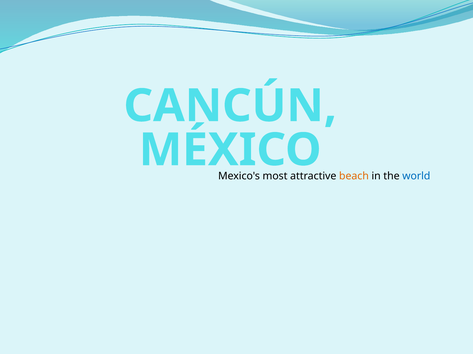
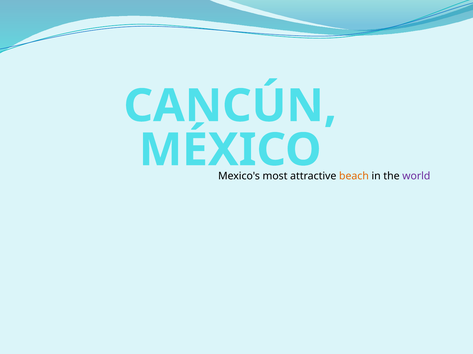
world colour: blue -> purple (416, 176)
